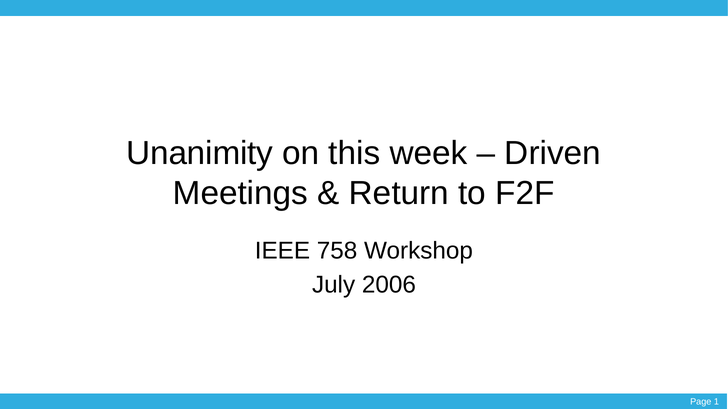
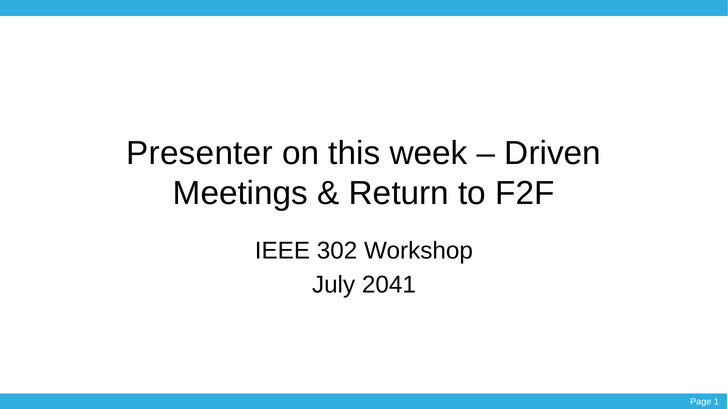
Unanimity: Unanimity -> Presenter (200, 153)
758: 758 -> 302 (337, 251)
2006: 2006 -> 2041 (389, 285)
